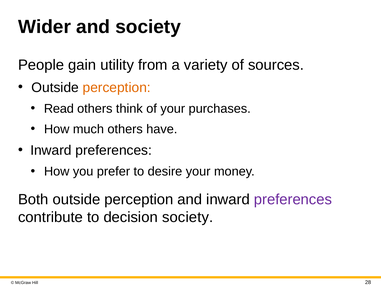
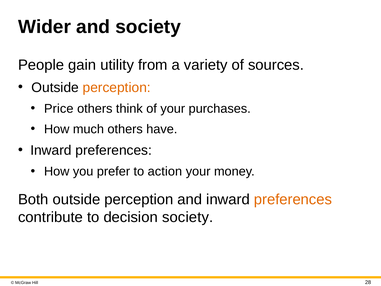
Read: Read -> Price (59, 108)
desire: desire -> action (165, 171)
preferences colour: purple -> orange (293, 199)
